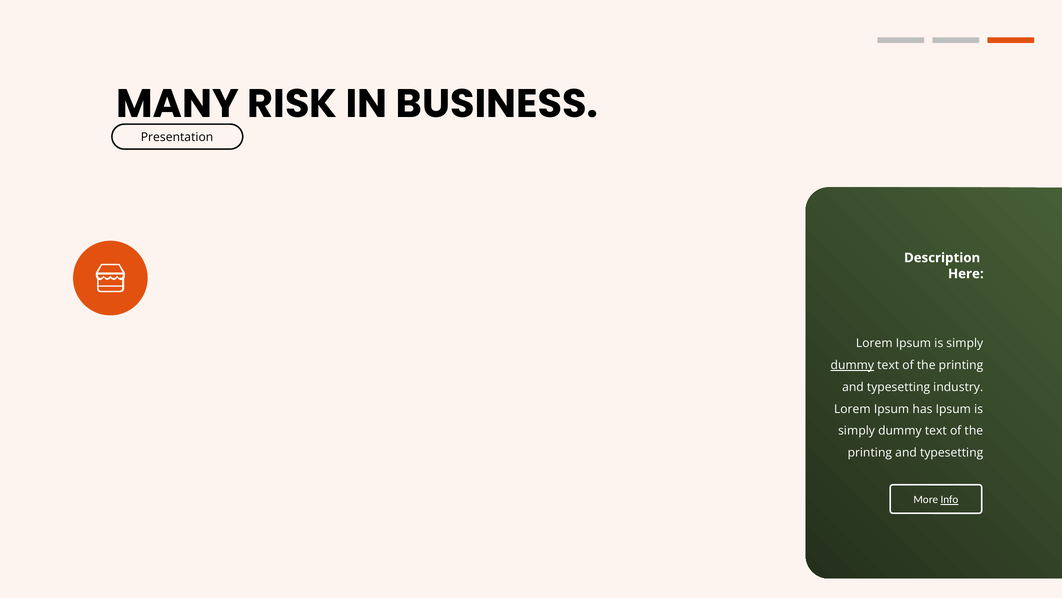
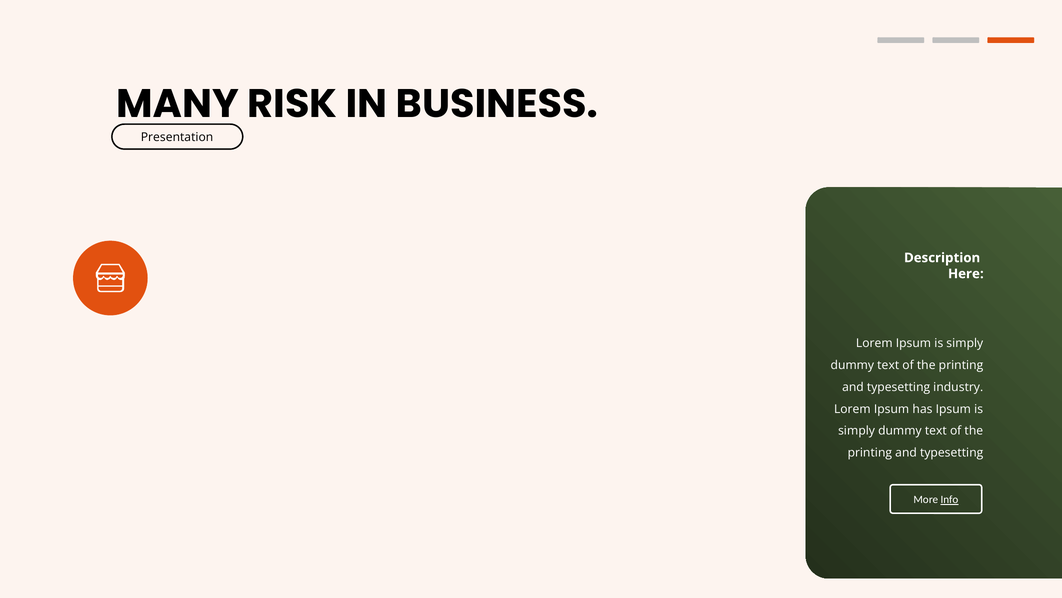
dummy underline: present -> none (852, 365)
